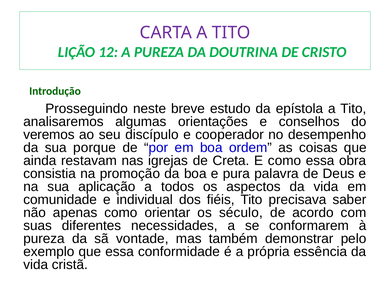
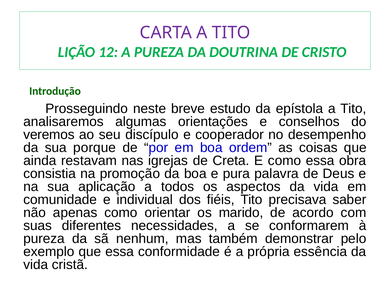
século: século -> marido (241, 212)
vontade: vontade -> nenhum (142, 238)
